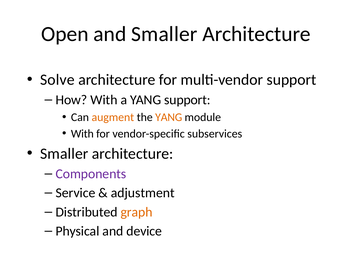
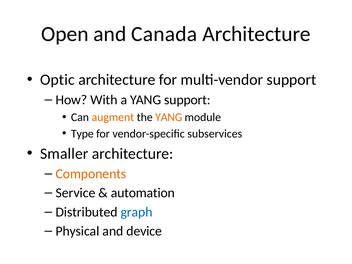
and Smaller: Smaller -> Canada (164, 34)
Solve: Solve -> Optic (57, 80)
With: With -> Type (82, 134)
Components colour: purple -> orange (91, 174)
adjustment: adjustment -> automation (143, 193)
graph colour: orange -> blue (137, 212)
